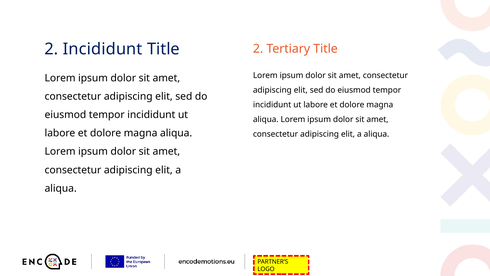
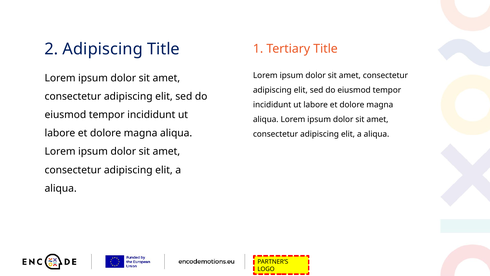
2 Incididunt: Incididunt -> Adipiscing (103, 49)
Title 2: 2 -> 1 (258, 49)
